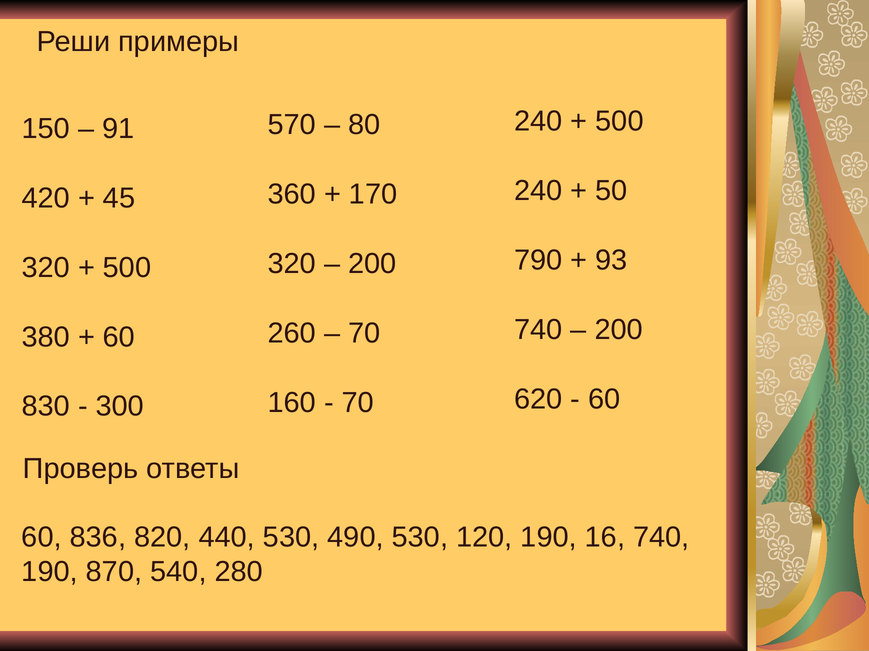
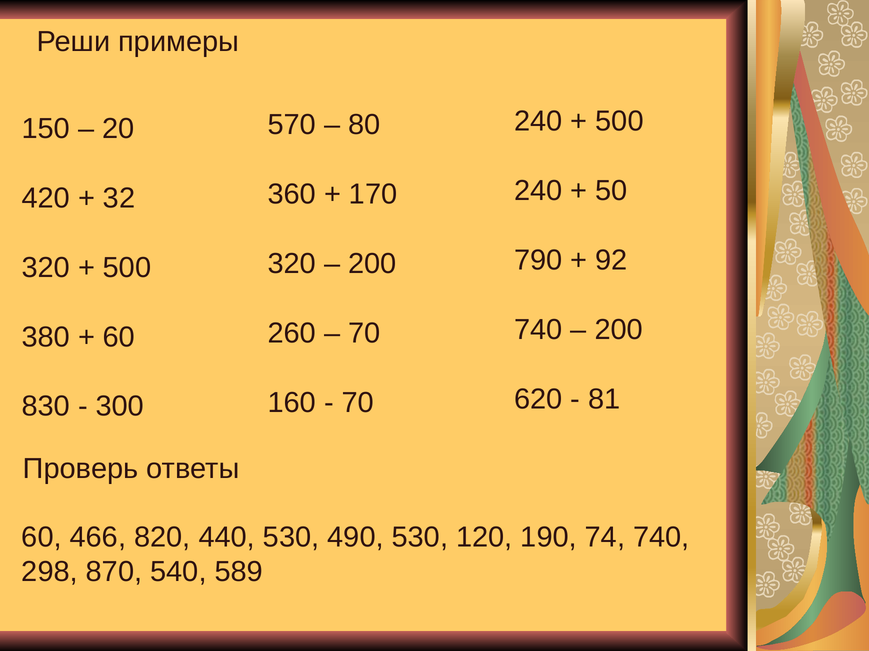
91: 91 -> 20 (118, 129)
45: 45 -> 32 (119, 198)
93: 93 -> 92 (611, 261)
60: 60 -> 81 (604, 400)
836: 836 -> 466 (98, 538)
16: 16 -> 74 (605, 538)
190: 190 -> 298 (50, 573)
280: 280 -> 589 (239, 573)
